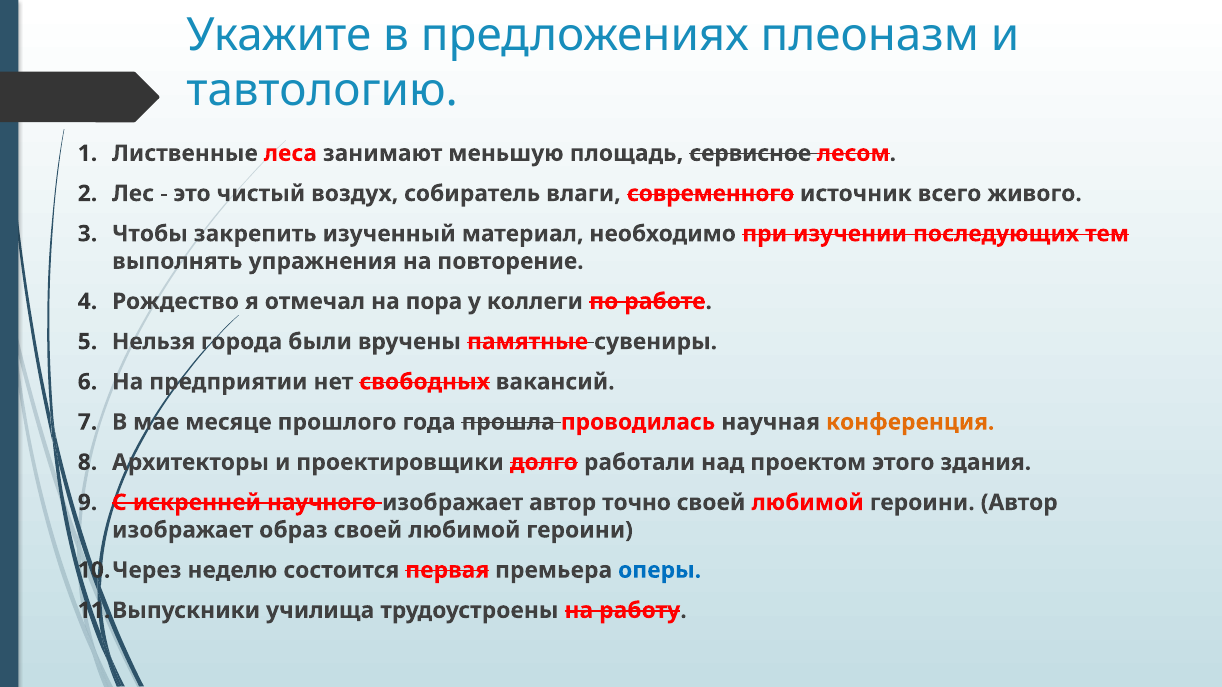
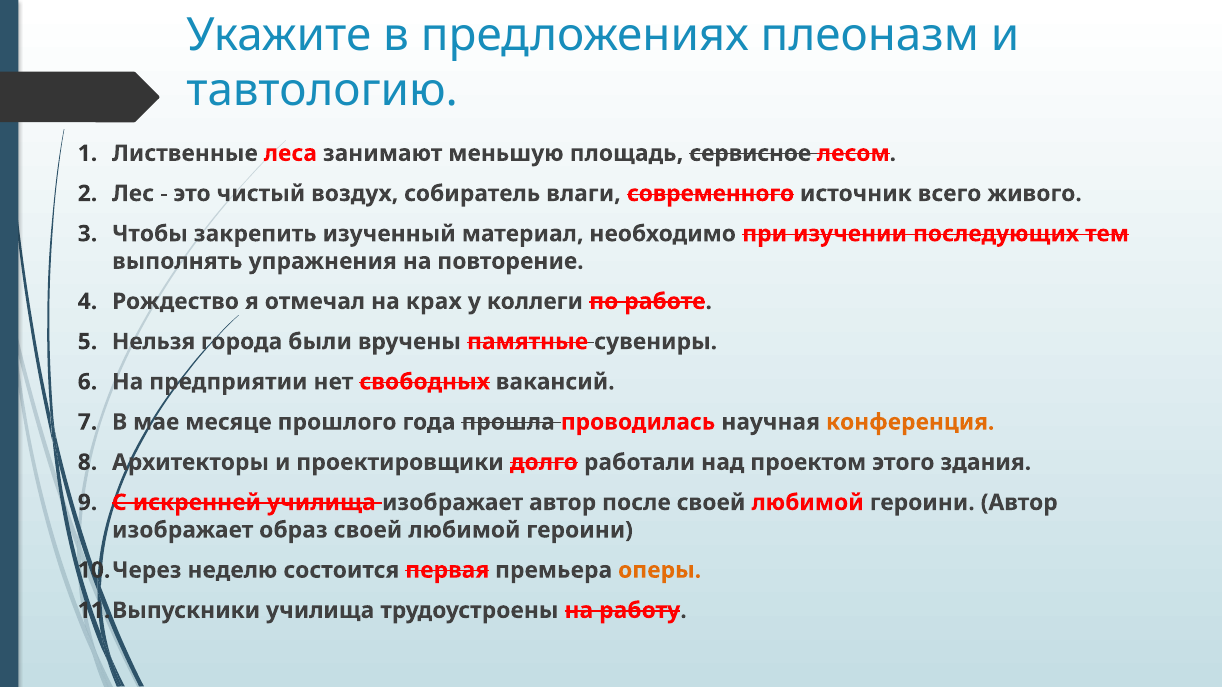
пора: пора -> крах (434, 302)
искренней научного: научного -> училища (321, 503)
точно: точно -> после (636, 503)
оперы colour: blue -> orange (660, 570)
